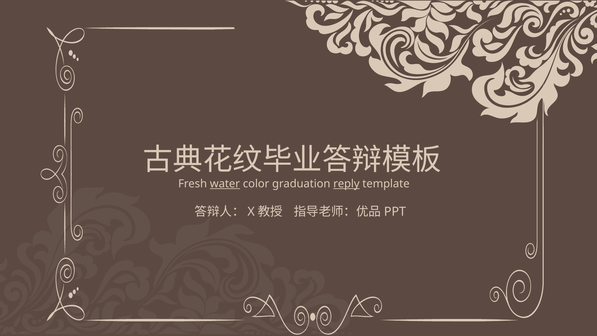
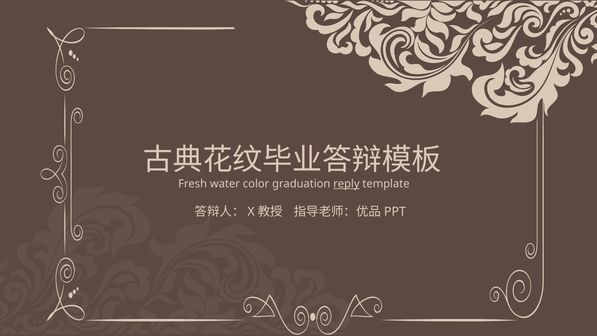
water underline: present -> none (225, 184)
